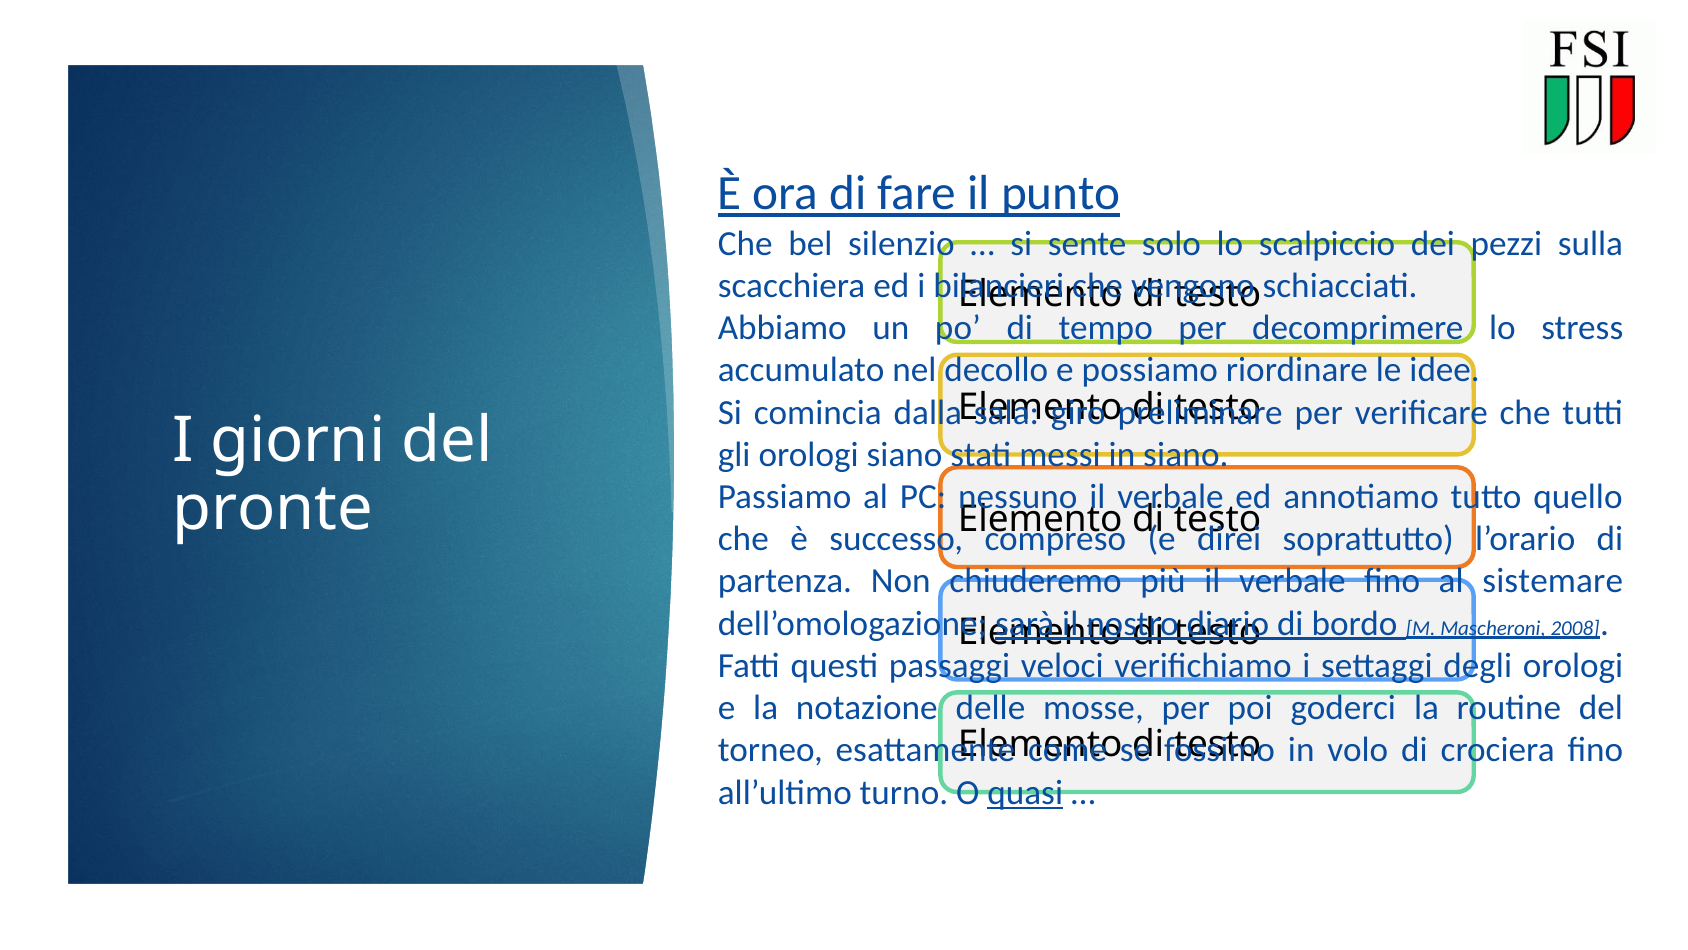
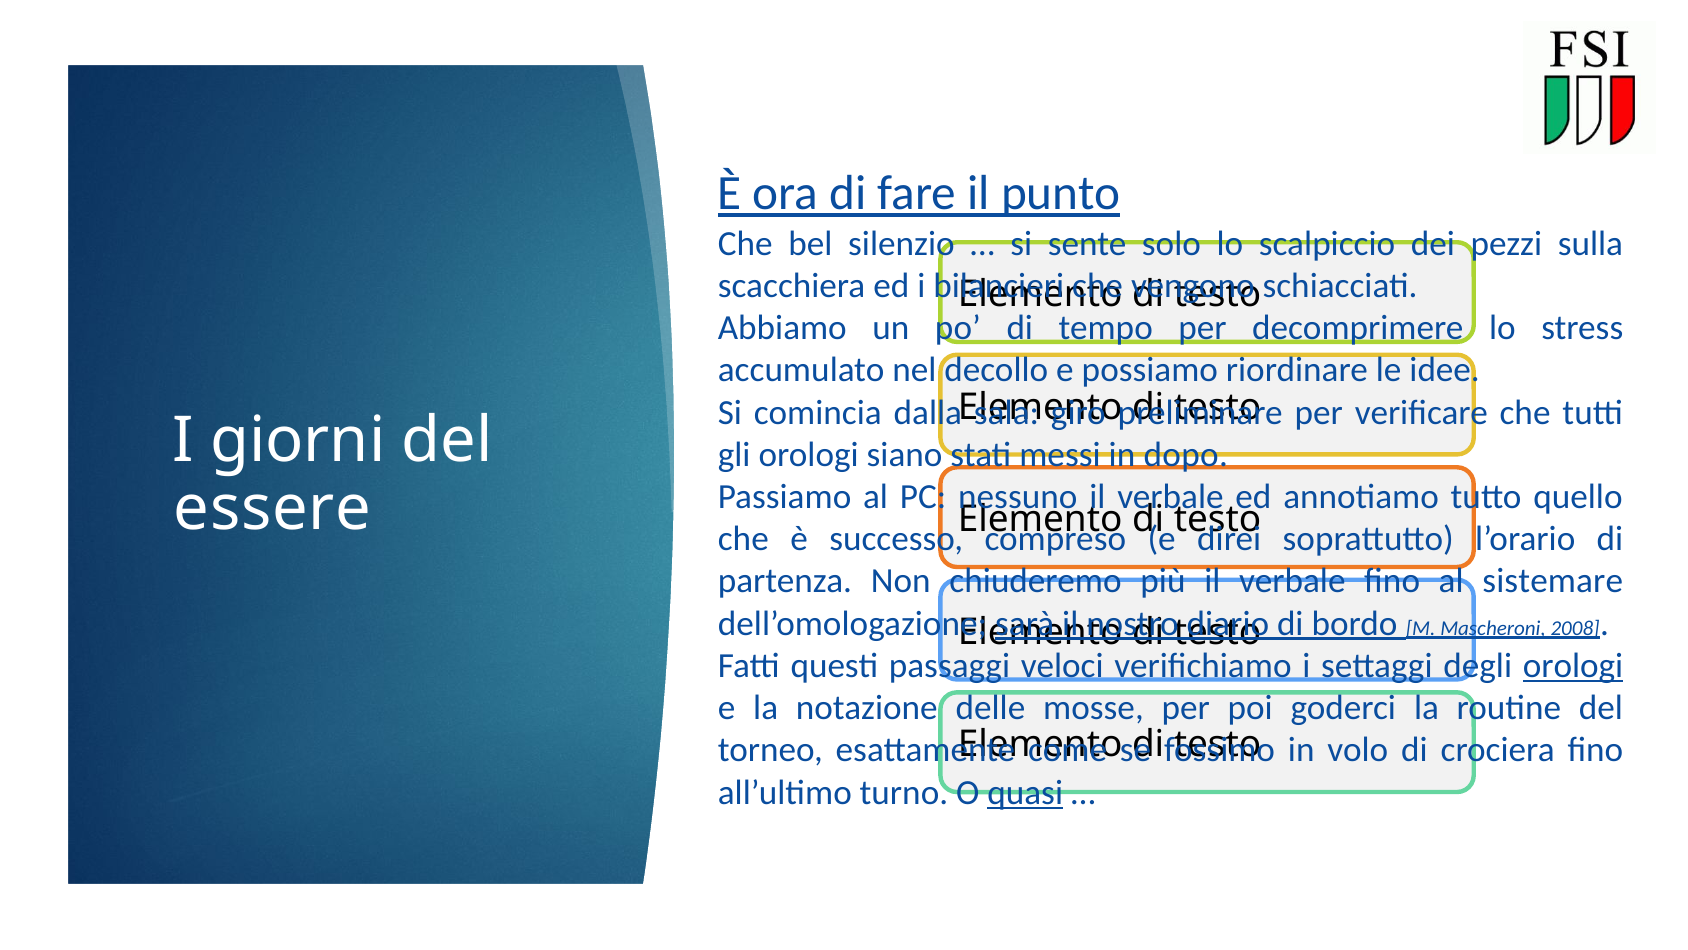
in siano: siano -> dopo (1186, 454)
pronte: pronte -> essere (272, 508)
orologi underline: none -> present (1573, 665)
